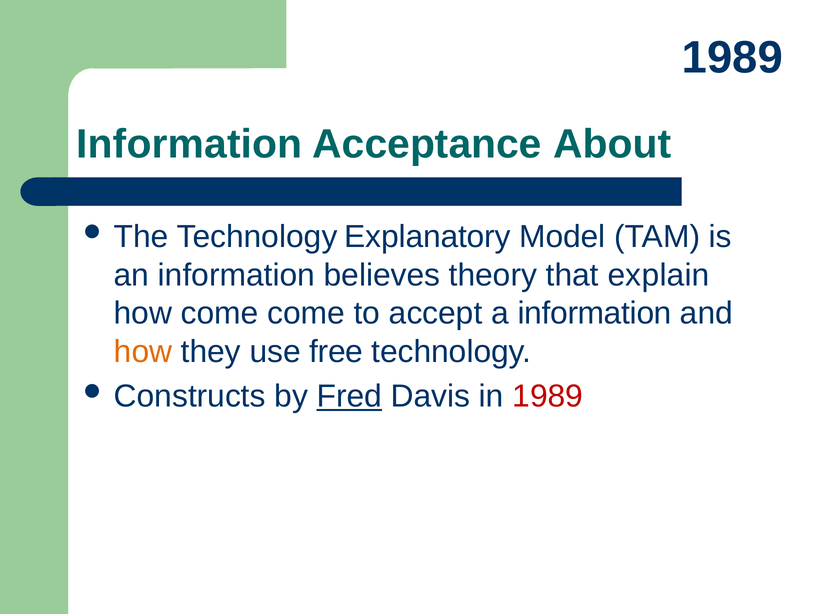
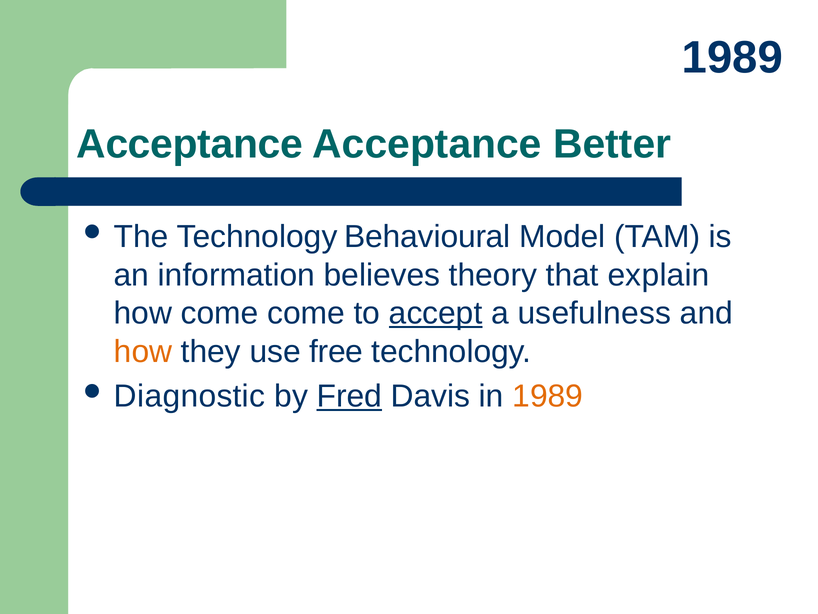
Information: Information -> Acceptance (190, 144)
About: About -> Better (612, 144)
Explanatory: Explanatory -> Behavioural (427, 237)
accept underline: none -> present (436, 313)
a information: information -> usefulness (594, 313)
Constructs: Constructs -> Diagnostic (190, 396)
1989 colour: red -> orange (548, 396)
